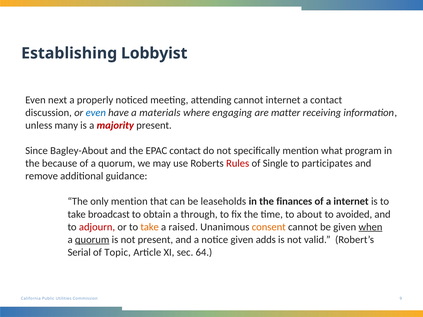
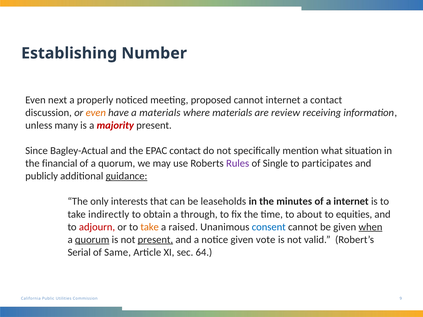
Lobbyist: Lobbyist -> Number (154, 53)
attending: attending -> proposed (211, 100)
even colour: blue -> orange (96, 113)
where engaging: engaging -> materials (232, 113)
matter: matter -> review (286, 113)
Bagley-About: Bagley-About -> Bagley-Actual (79, 151)
program: program -> situation (363, 151)
because: because -> financial (60, 164)
Rules colour: red -> purple (238, 164)
remove: remove -> publicly (42, 176)
guidance underline: none -> present (127, 176)
only mention: mention -> interests (129, 202)
finances: finances -> minutes (294, 202)
broadcast: broadcast -> indirectly (109, 214)
avoided: avoided -> equities (354, 214)
consent colour: orange -> blue (269, 227)
present underline: none -> present (155, 240)
adds: adds -> vote (266, 240)
Topic: Topic -> Same (118, 252)
